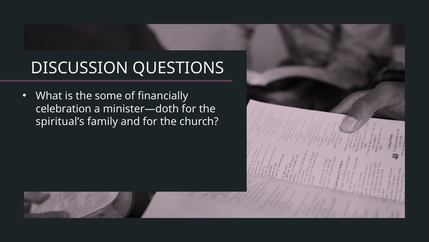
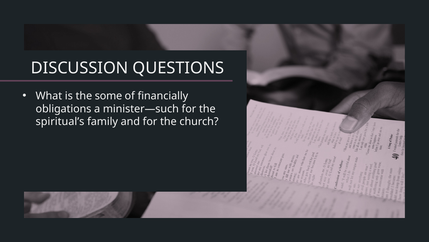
celebration: celebration -> obligations (64, 109)
minister—doth: minister—doth -> minister—such (141, 109)
